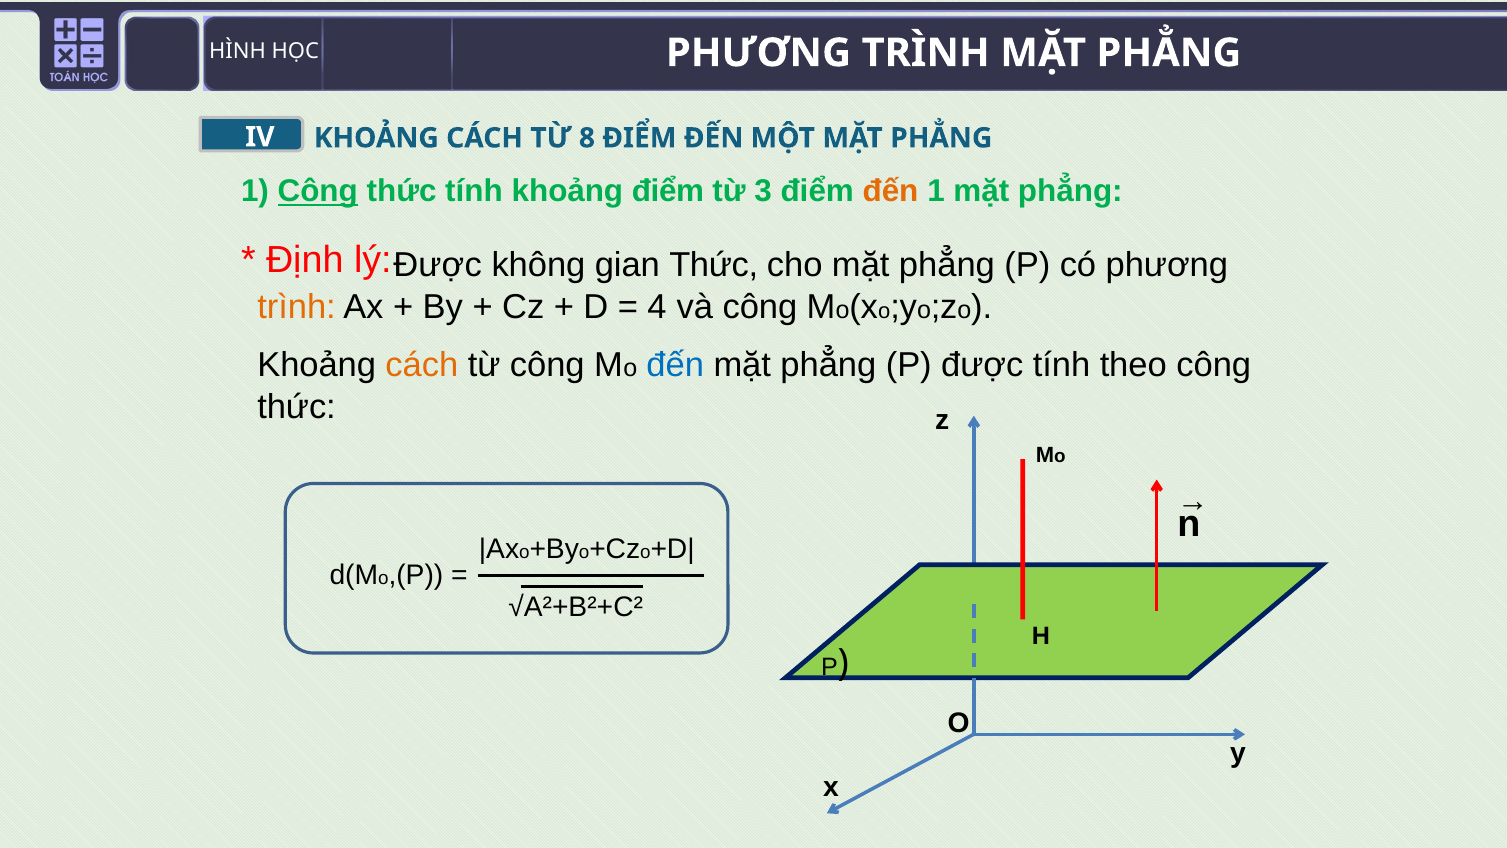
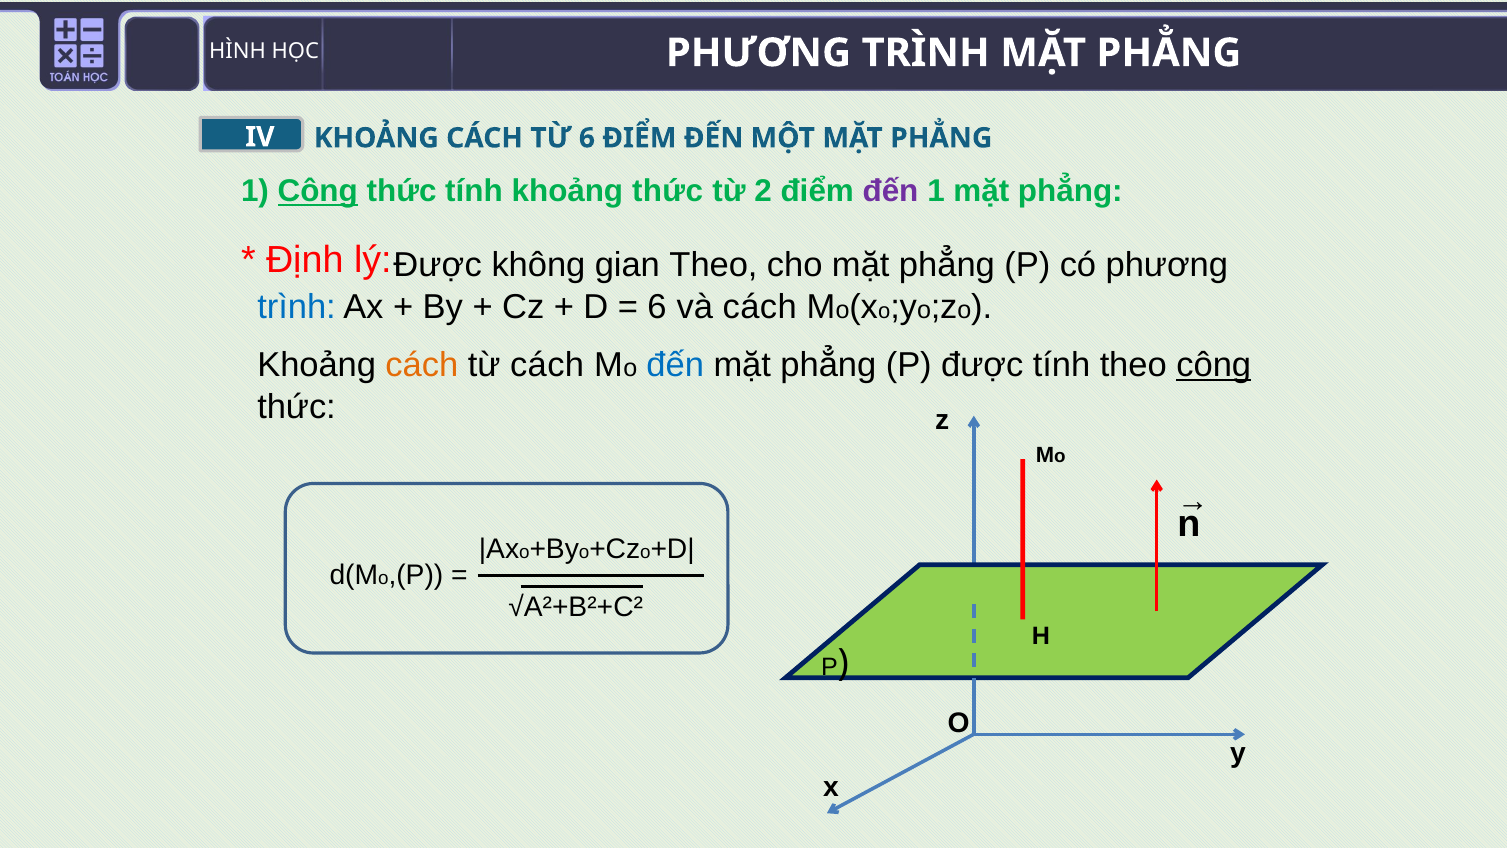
TỪ 8: 8 -> 6 (587, 138)
khoảng điểm: điểm -> thức (668, 191)
3: 3 -> 2 (763, 191)
đến colour: orange -> purple (890, 191)
gian Thức: Thức -> Theo (714, 265)
trình colour: orange -> blue (297, 307)
4: 4 -> 6 (657, 307)
và công: công -> cách (760, 307)
từ công: công -> cách (547, 365)
công underline: none -> present (1214, 365)
